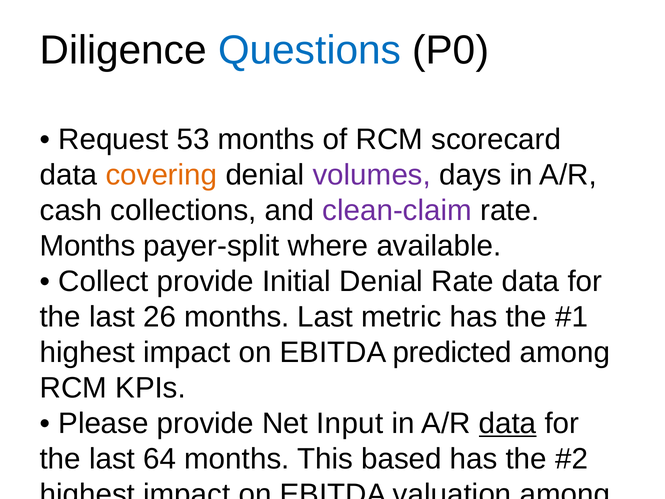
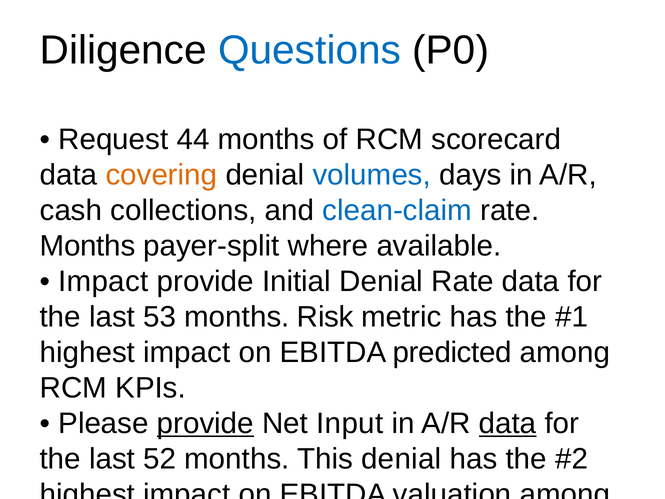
53: 53 -> 44 (193, 139)
volumes colour: purple -> blue (372, 175)
clean-claim colour: purple -> blue (397, 210)
Collect: Collect -> Impact (103, 281)
26: 26 -> 53 (160, 317)
months Last: Last -> Risk (325, 317)
provide underline: none -> present (205, 423)
64: 64 -> 52 (160, 459)
This based: based -> denial (401, 459)
